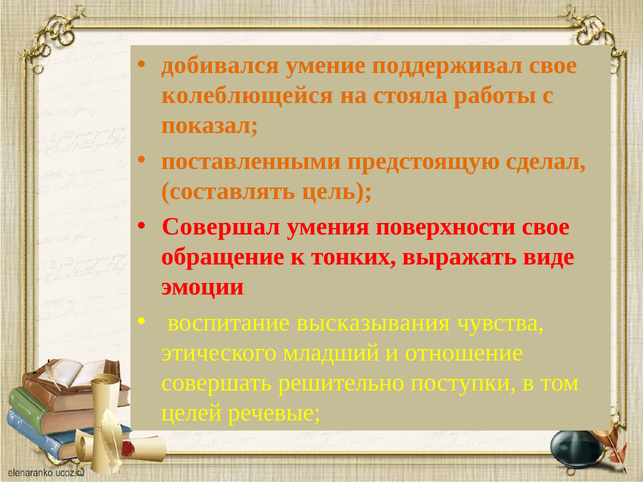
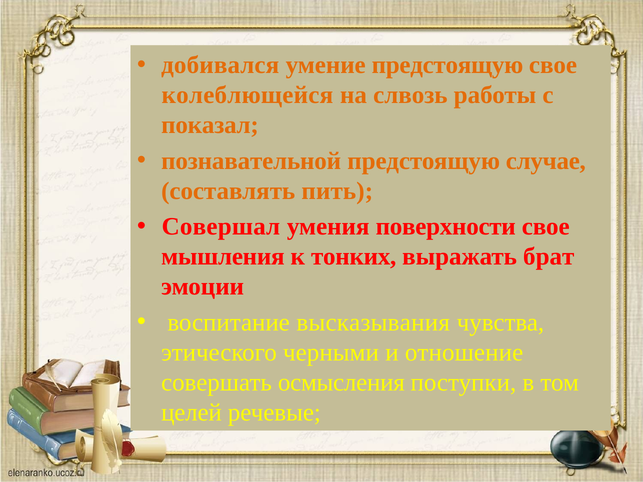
умение поддерживал: поддерживал -> предстоящую (447, 65)
стояла: стояла -> слвозь (410, 95)
поставленными: поставленными -> познавательной (251, 161)
сделал: сделал -> случае (546, 161)
цель: цель -> пить (337, 191)
обращение: обращение -> мышления (223, 257)
виде: виде -> брат (549, 257)
младший: младший -> черными (331, 353)
решительно: решительно -> осмысления (341, 383)
